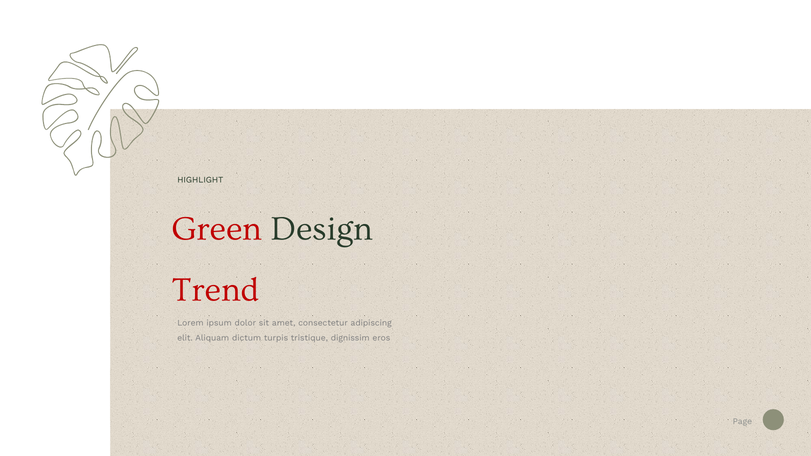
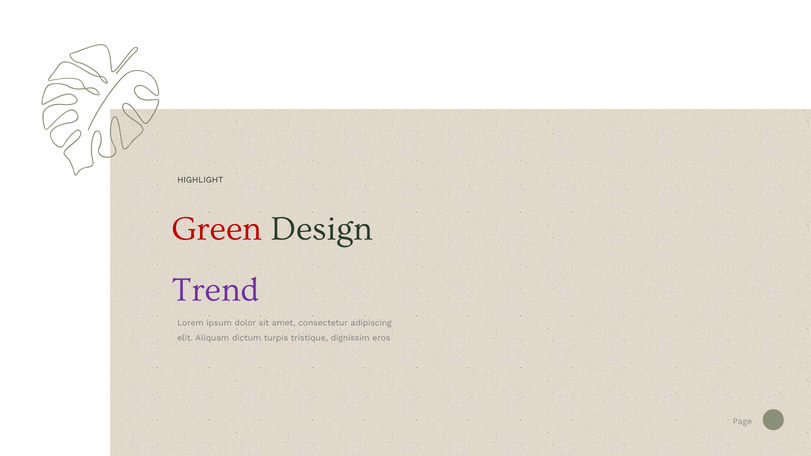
Trend colour: red -> purple (215, 290)
